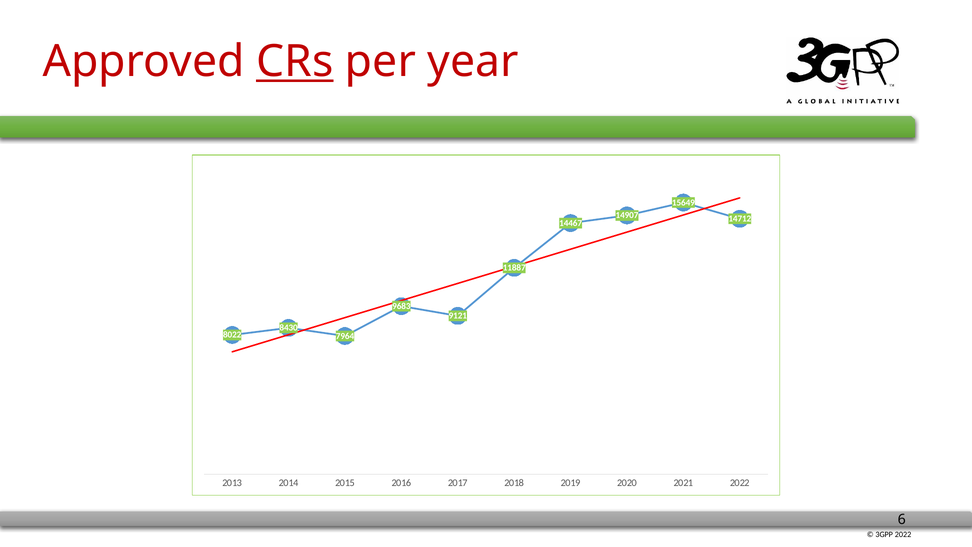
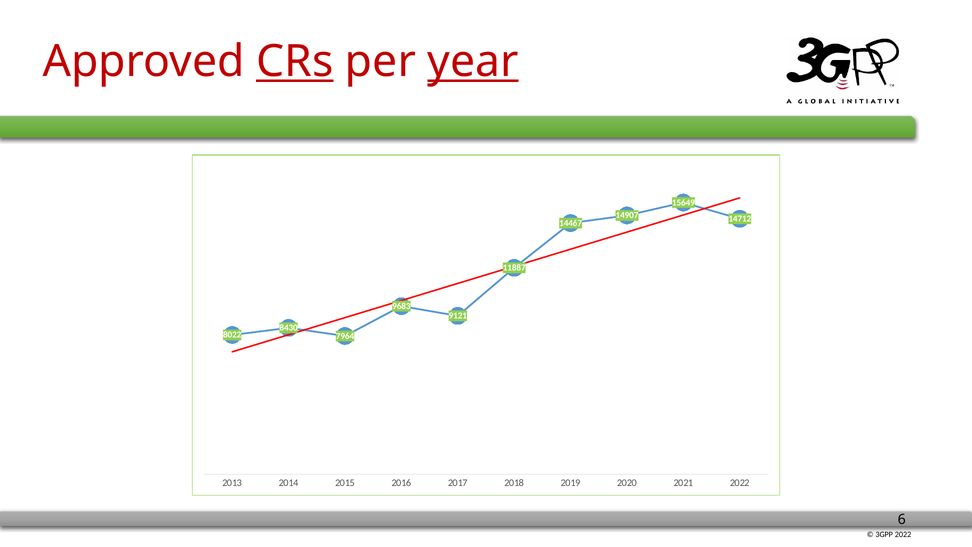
year underline: none -> present (473, 62)
